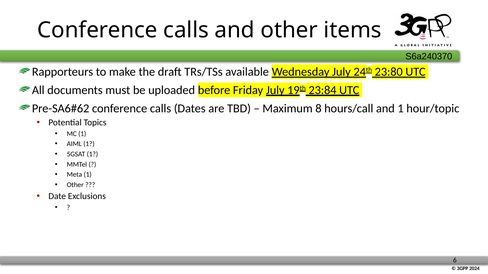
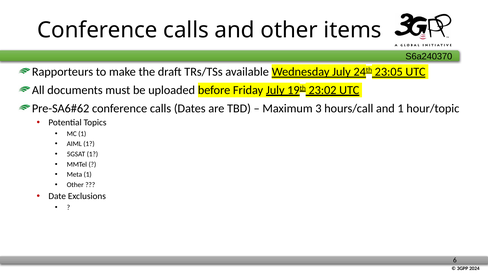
23:80: 23:80 -> 23:05 (389, 72)
23:84: 23:84 -> 23:02 (322, 90)
8: 8 -> 3 (318, 109)
